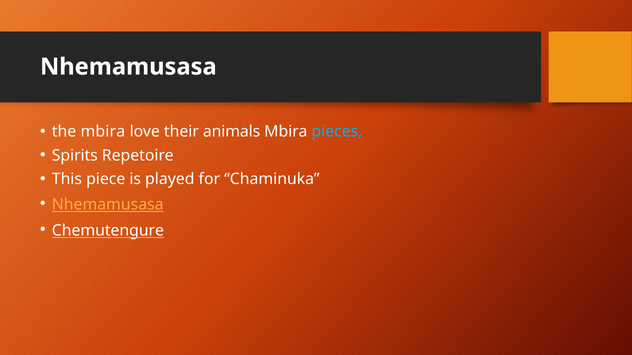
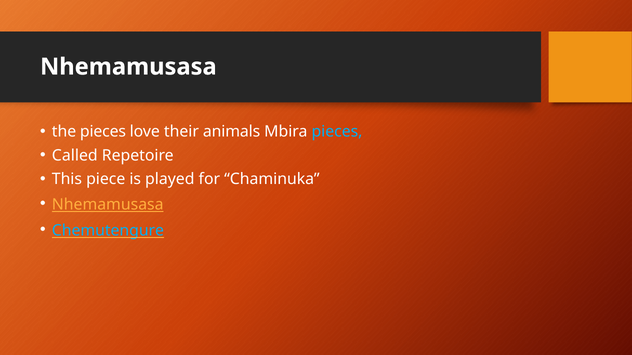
the mbira: mbira -> pieces (103, 132)
Spirits: Spirits -> Called (75, 156)
Chemutengure colour: white -> light blue (108, 231)
